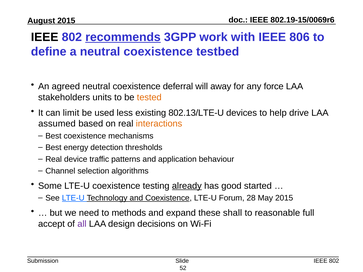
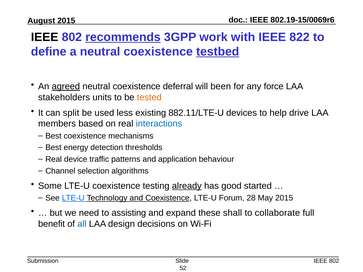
806: 806 -> 822 (300, 37)
testbed underline: none -> present (218, 52)
agreed underline: none -> present (66, 87)
away: away -> been (221, 87)
limit: limit -> split (71, 113)
802.13/LTE-U: 802.13/LTE-U -> 882.11/LTE-U (196, 113)
assumed: assumed -> members (57, 124)
interactions colour: orange -> blue (159, 124)
methods: methods -> assisting (129, 213)
reasonable: reasonable -> collaborate (277, 213)
accept: accept -> benefit (52, 224)
all colour: purple -> blue (82, 224)
